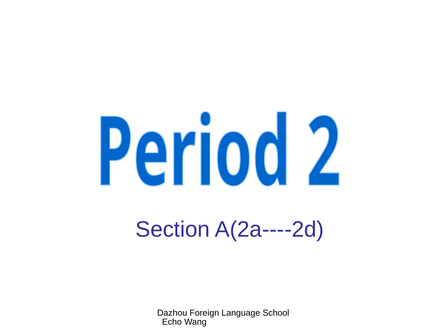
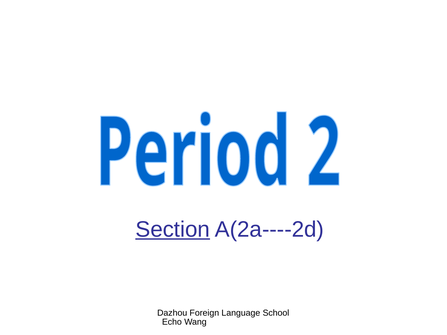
Section underline: none -> present (173, 229)
